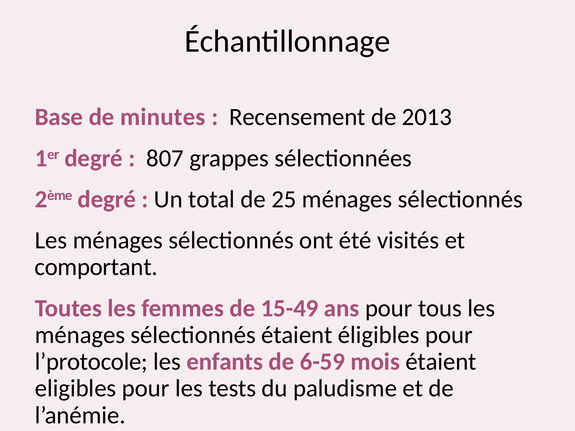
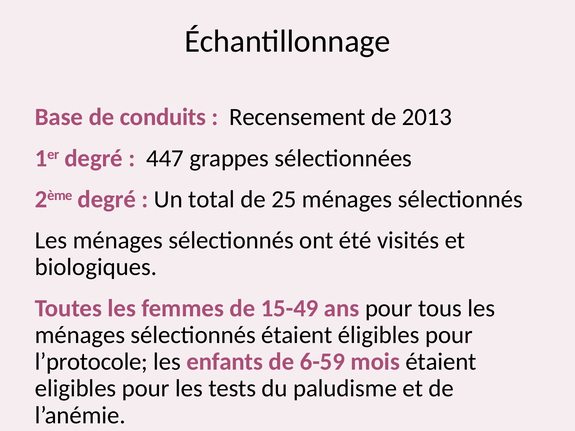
minutes: minutes -> conduits (163, 117)
807: 807 -> 447 (165, 158)
comportant: comportant -> biologiques (96, 267)
